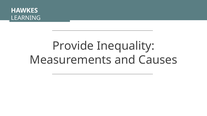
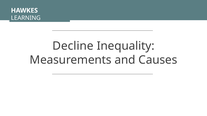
Provide: Provide -> Decline (73, 46)
